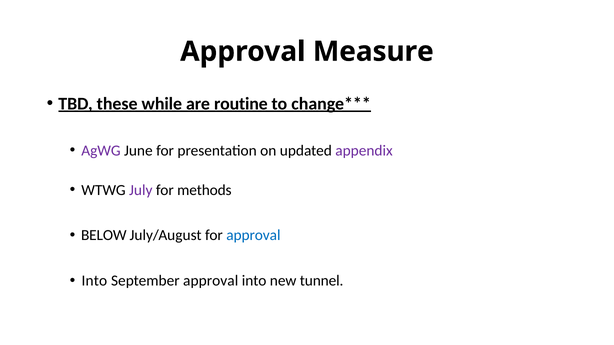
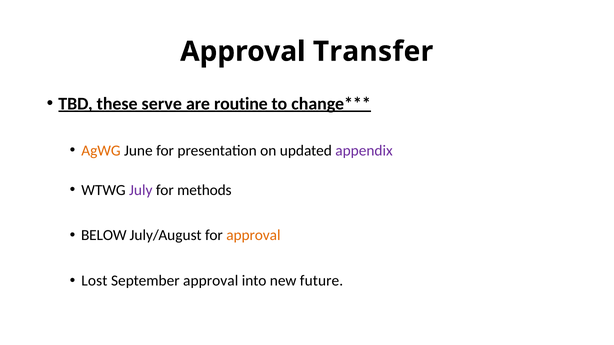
Measure: Measure -> Transfer (373, 52)
while: while -> serve (162, 104)
AgWG colour: purple -> orange (101, 151)
approval colour: blue -> orange (253, 236)
Into: Into -> Lost (94, 281)
tunnel: tunnel -> future (322, 281)
